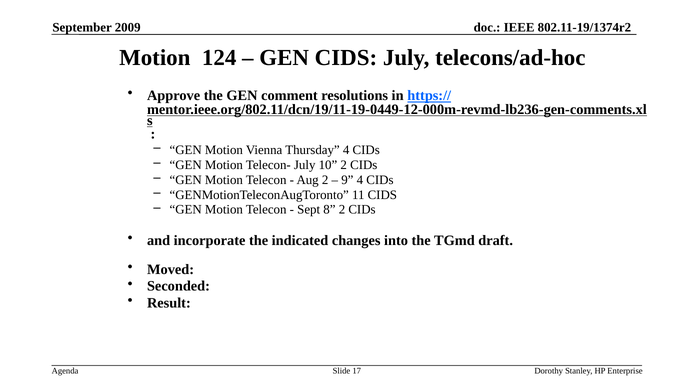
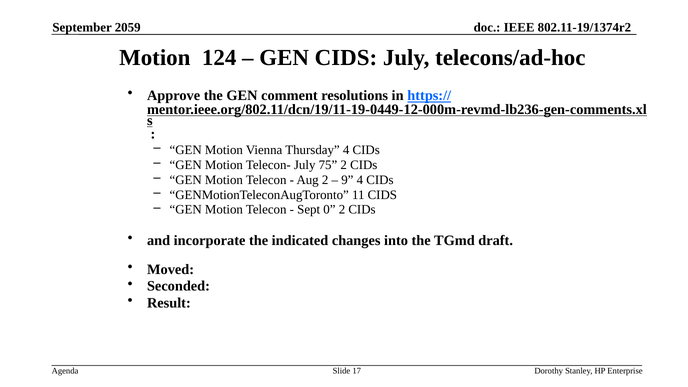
2009: 2009 -> 2059 (128, 28)
10: 10 -> 75 (328, 165)
8: 8 -> 0 (329, 210)
